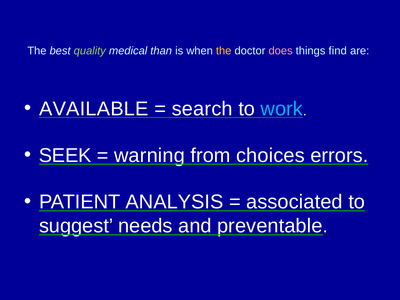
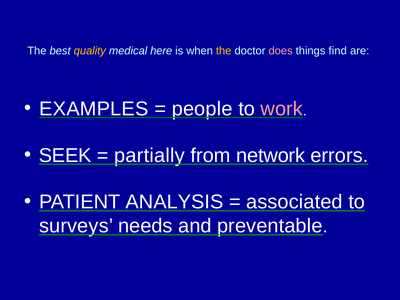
quality colour: light green -> yellow (90, 51)
than: than -> here (161, 51)
AVAILABLE: AVAILABLE -> EXAMPLES (94, 109)
search: search -> people (202, 109)
work colour: light blue -> pink (282, 109)
warning: warning -> partially (149, 155)
choices: choices -> network (271, 155)
suggest: suggest -> surveys (76, 226)
